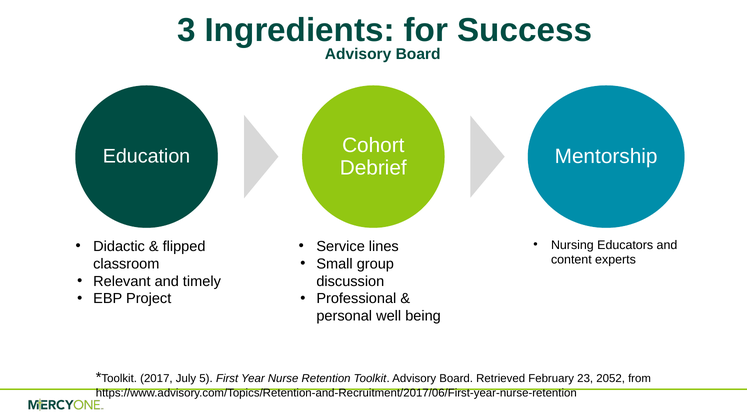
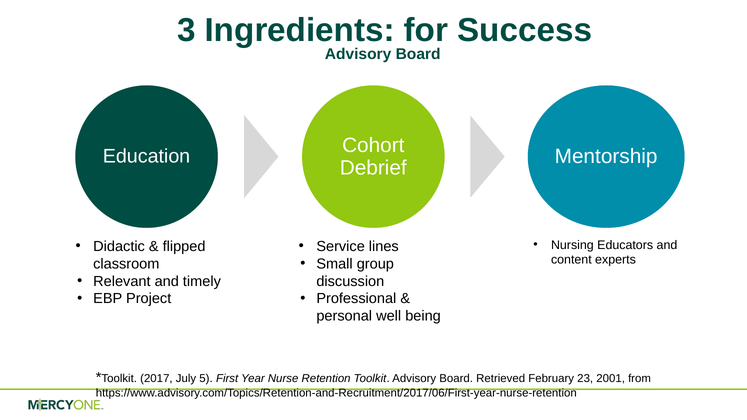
2052: 2052 -> 2001 (611, 379)
